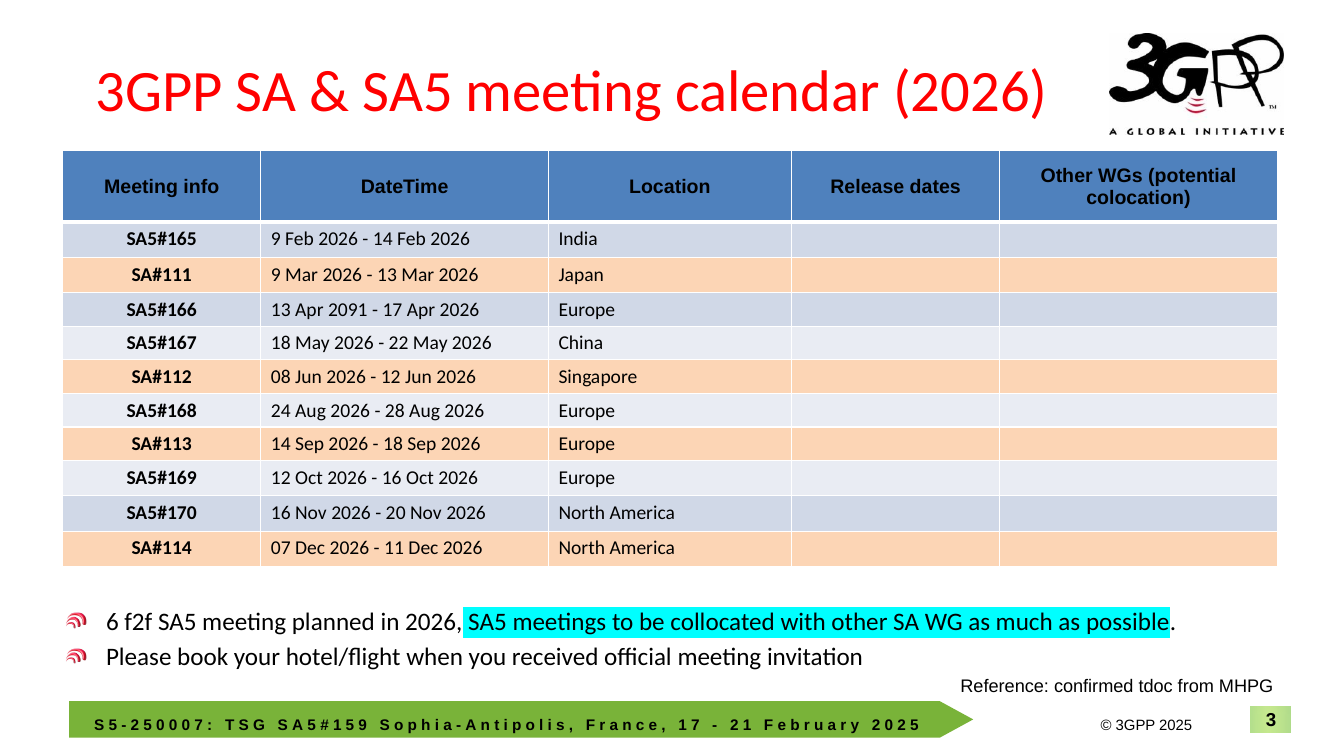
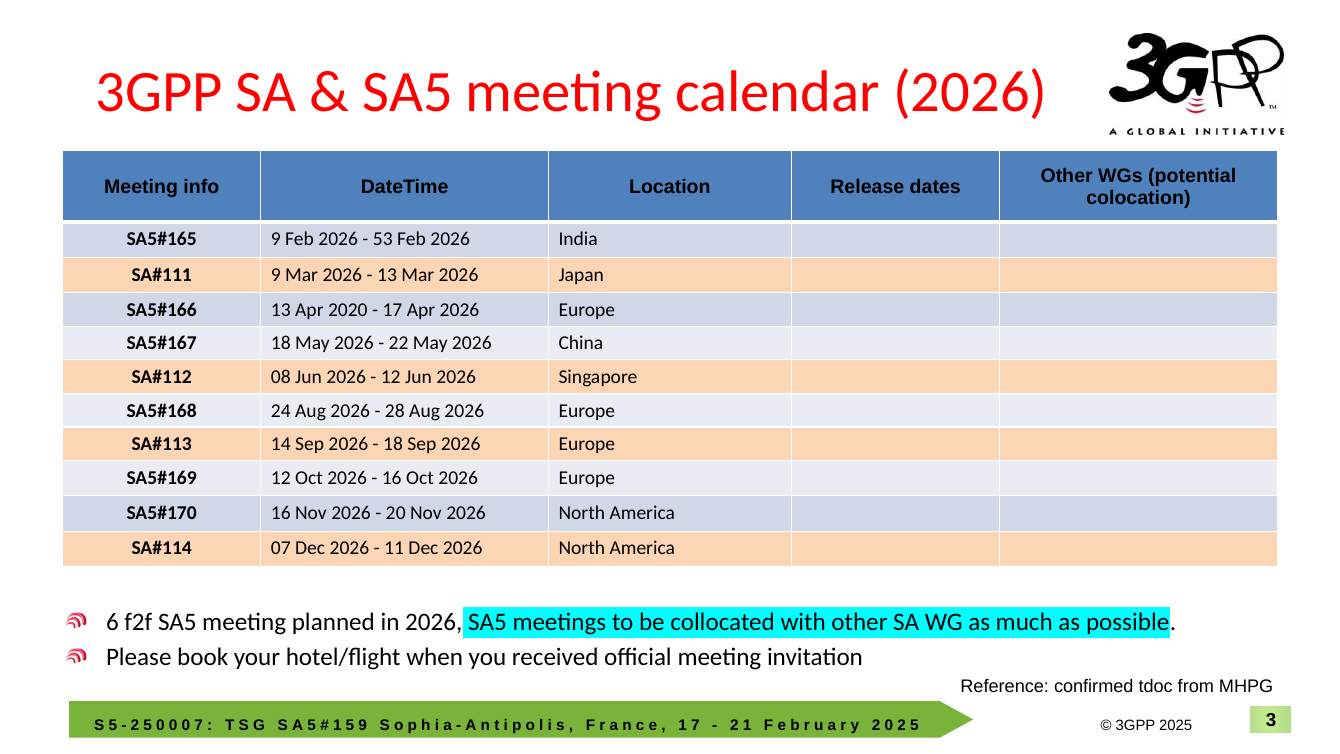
14: 14 -> 53 (383, 239)
2091: 2091 -> 2020 (348, 310)
